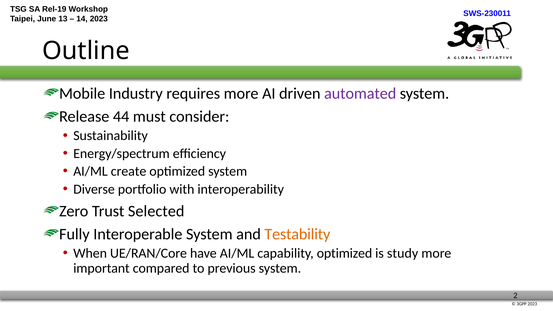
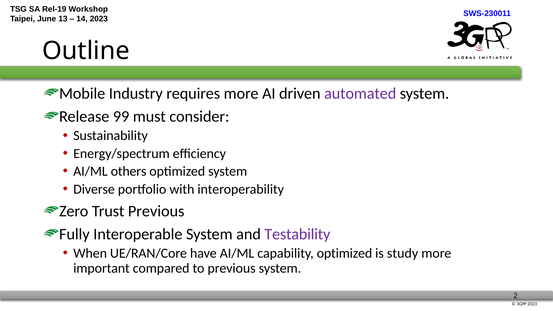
44: 44 -> 99 (121, 117)
create: create -> others (129, 171)
Trust Selected: Selected -> Previous (156, 211)
Testability colour: orange -> purple (297, 234)
